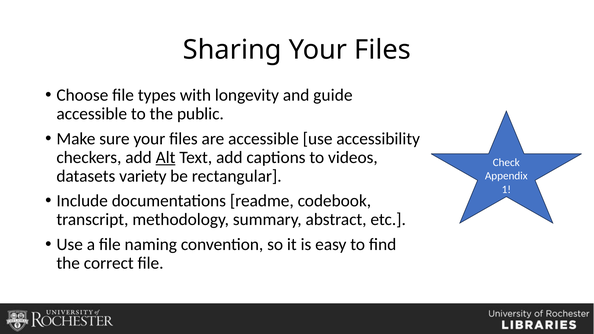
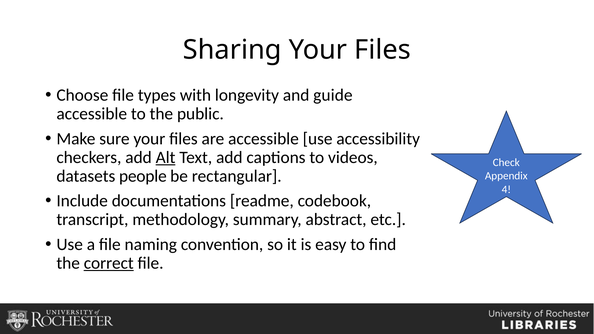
variety: variety -> people (143, 176)
1: 1 -> 4 (506, 189)
correct underline: none -> present (109, 263)
